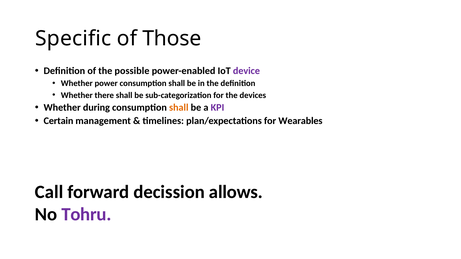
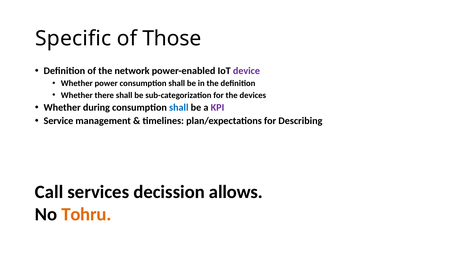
possible: possible -> network (132, 71)
shall colour: orange -> blue (179, 108)
Certain: Certain -> Service (58, 121)
Wearables: Wearables -> Describing (300, 121)
forward: forward -> services (98, 192)
Tohru colour: purple -> orange (86, 215)
